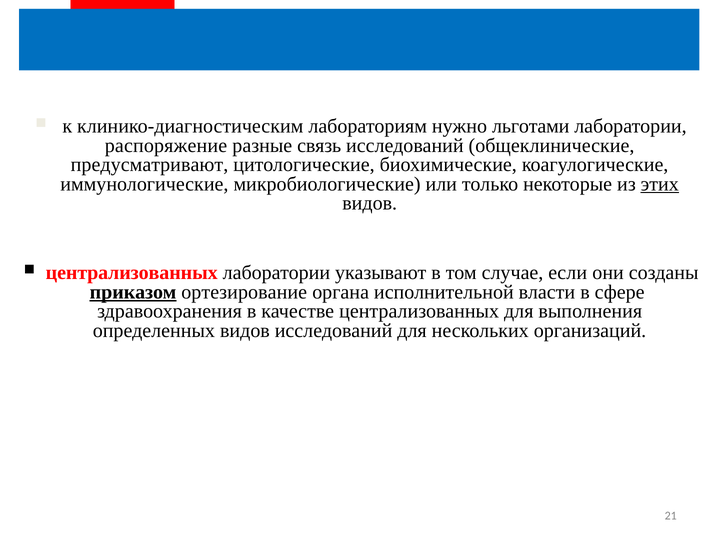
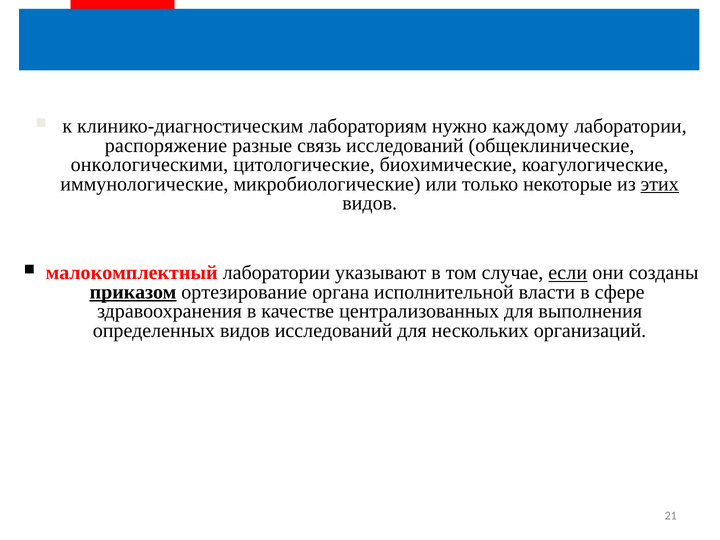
льготами: льготами -> каждому (531, 126)
предусматривают: предусматривают -> онкологическими (149, 165)
централизованных: централизованных -> малокомплектный (132, 273)
если underline: none -> present (568, 273)
